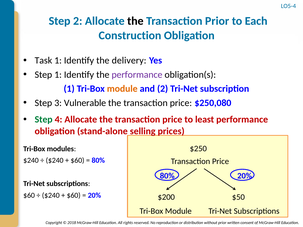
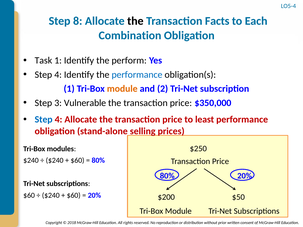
Step 2: 2 -> 8 (78, 21)
Transaction Prior: Prior -> Facts (217, 21)
Construction: Construction -> Combination (130, 35)
delivery: delivery -> perform (129, 61)
1: 1 -> 4 (58, 75)
performance colour: purple -> blue (137, 75)
$250,080: $250,080 -> $350,000 (213, 103)
Step colour: green -> blue (44, 120)
